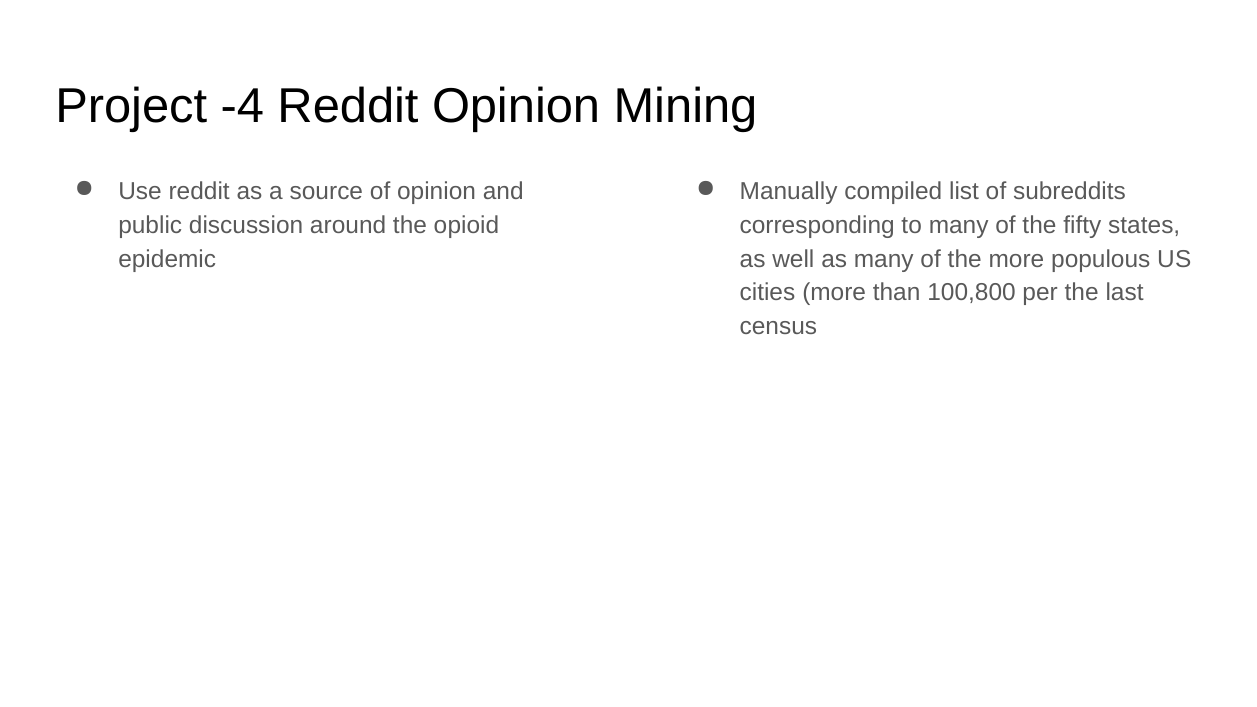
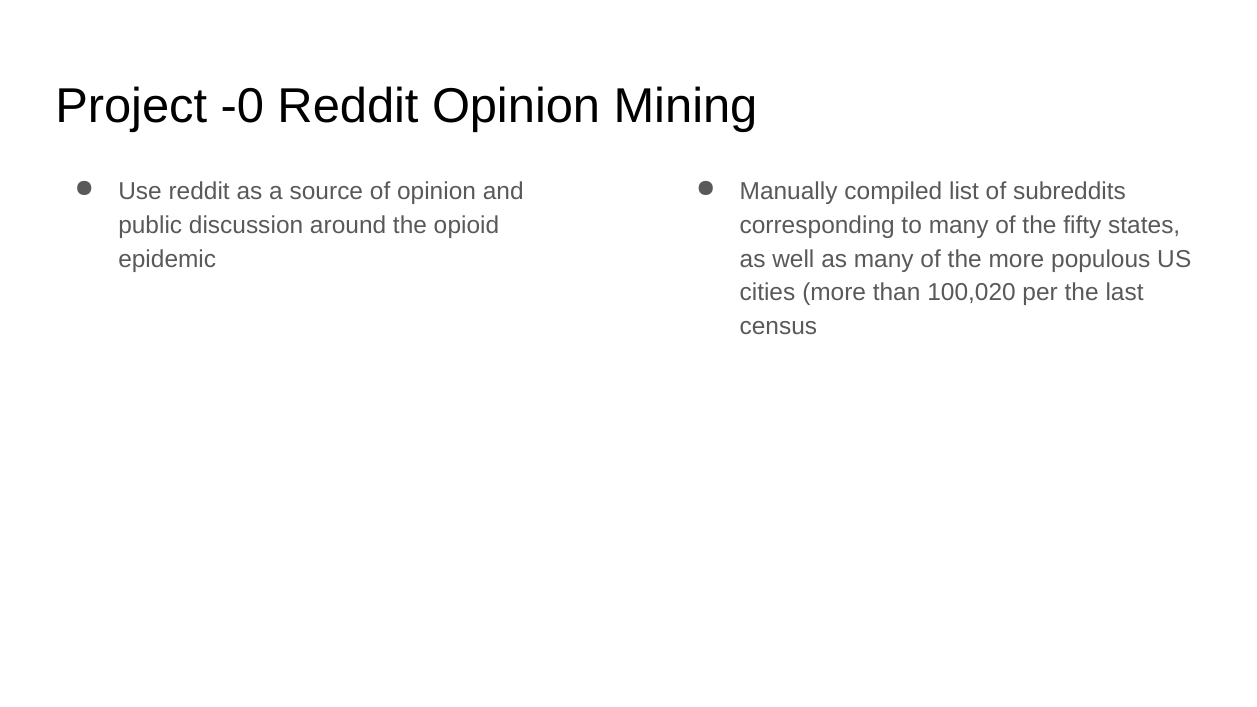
-4: -4 -> -0 (242, 106)
100,800: 100,800 -> 100,020 (972, 293)
